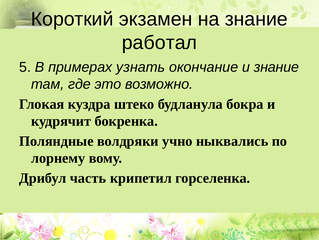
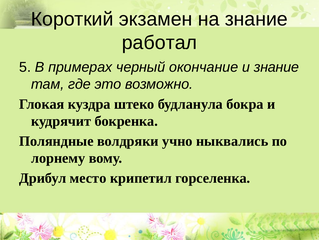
узнать: узнать -> черный (141, 67)
часть: часть -> место (88, 178)
